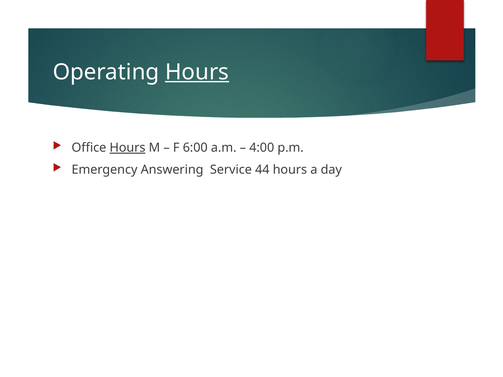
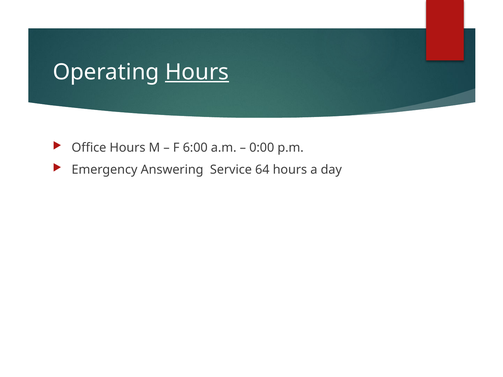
Hours underline: present -> none (128, 148)
4:00: 4:00 -> 0:00 (262, 148)
44: 44 -> 64 (262, 170)
